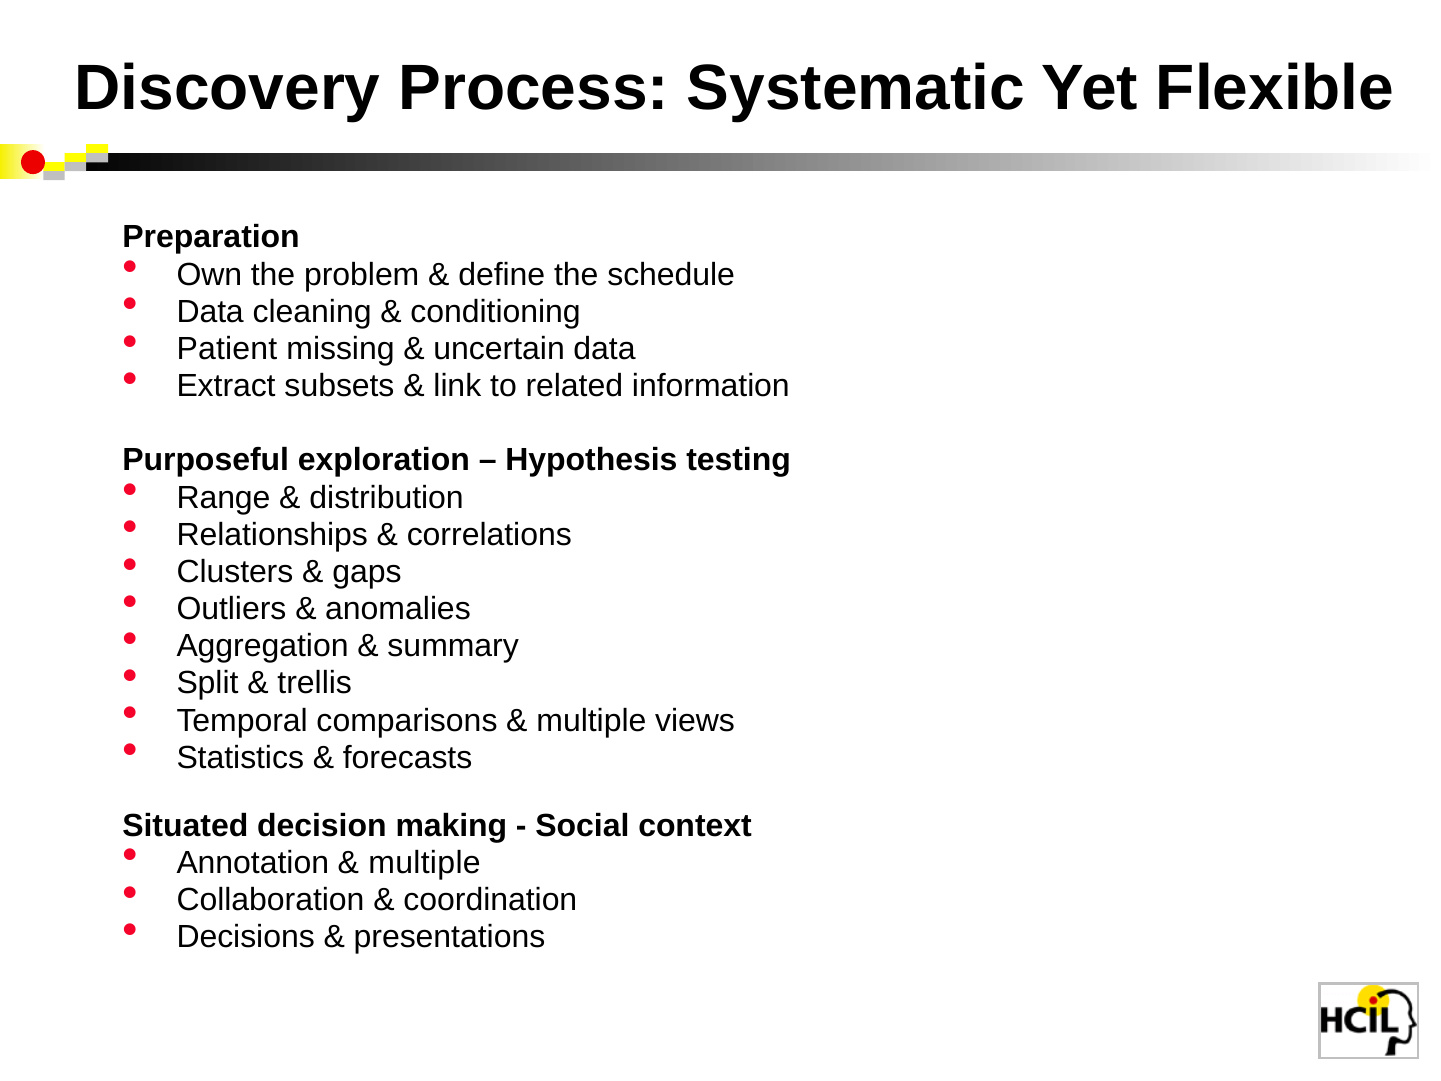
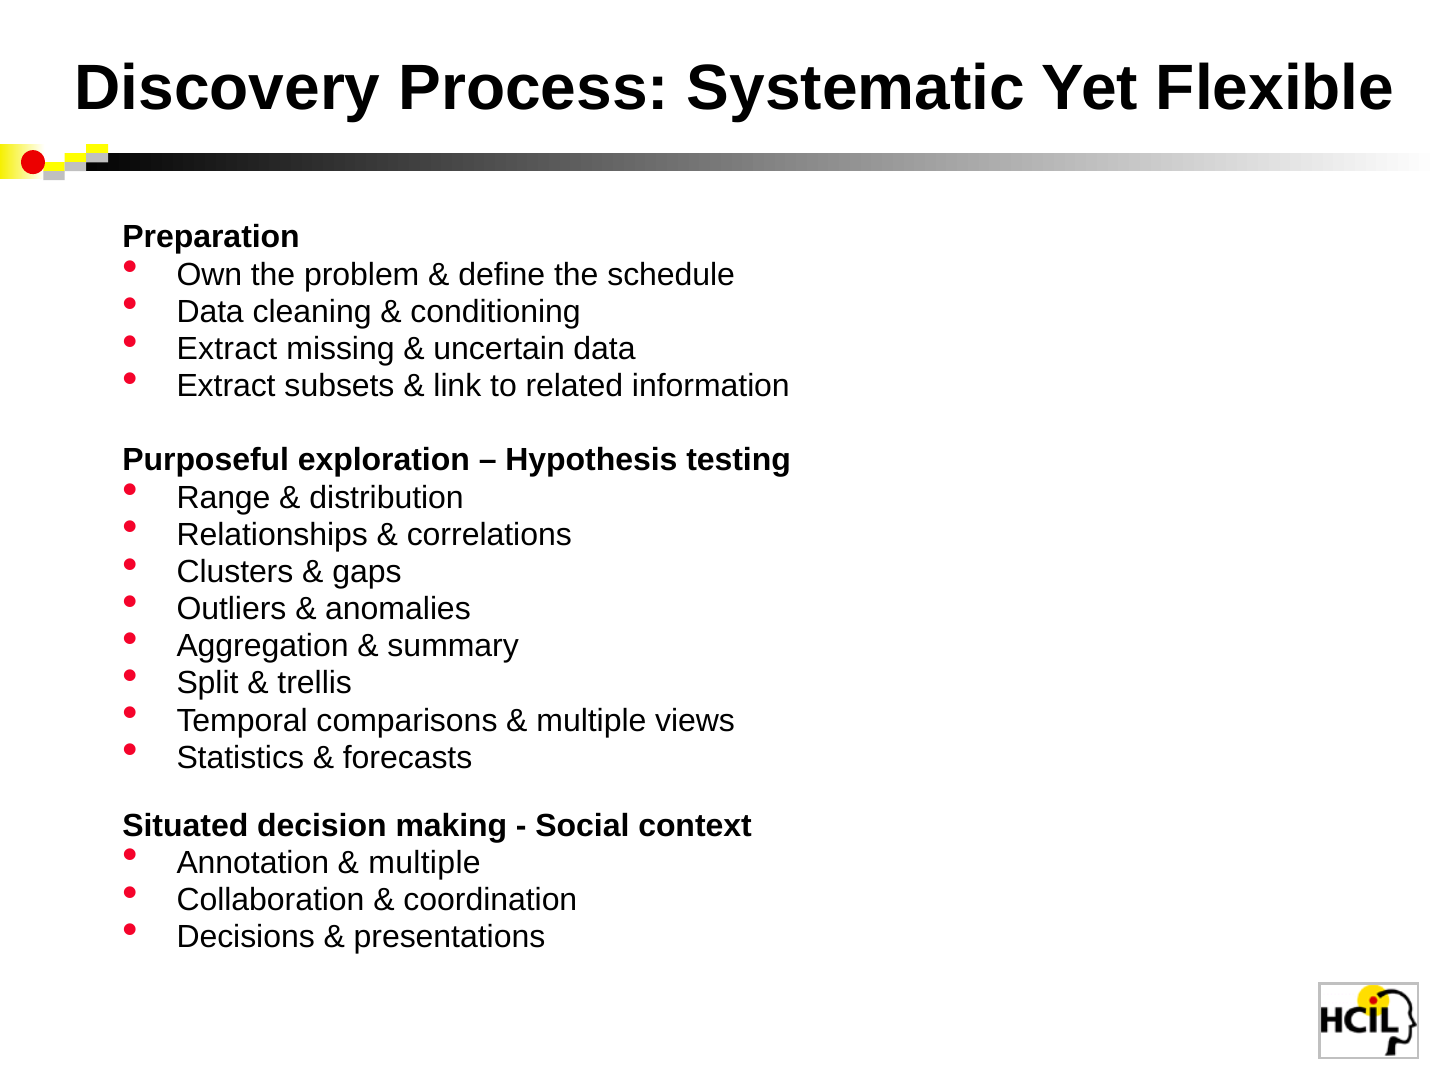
Patient: Patient -> Extract (227, 349)
